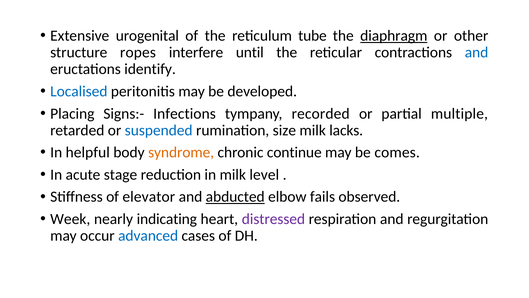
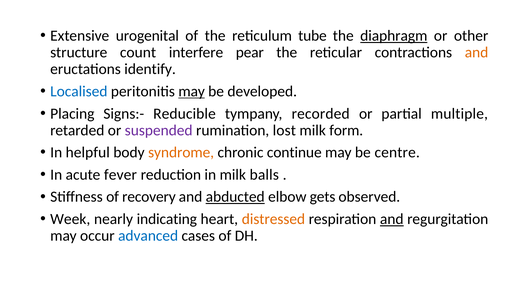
ropes: ropes -> count (138, 52)
until: until -> pear (250, 52)
and colour: blue -> orange (477, 52)
may underline: none -> present (192, 91)
Infections: Infections -> Reducible (184, 113)
suspended colour: blue -> purple (159, 130)
size: size -> lost (284, 130)
lacks: lacks -> form (346, 130)
comes: comes -> centre (397, 152)
stage: stage -> fever (120, 174)
level: level -> balls (264, 174)
elevator: elevator -> recovery (149, 197)
fails: fails -> gets (323, 197)
distressed colour: purple -> orange (273, 219)
and underline: none -> present (392, 219)
